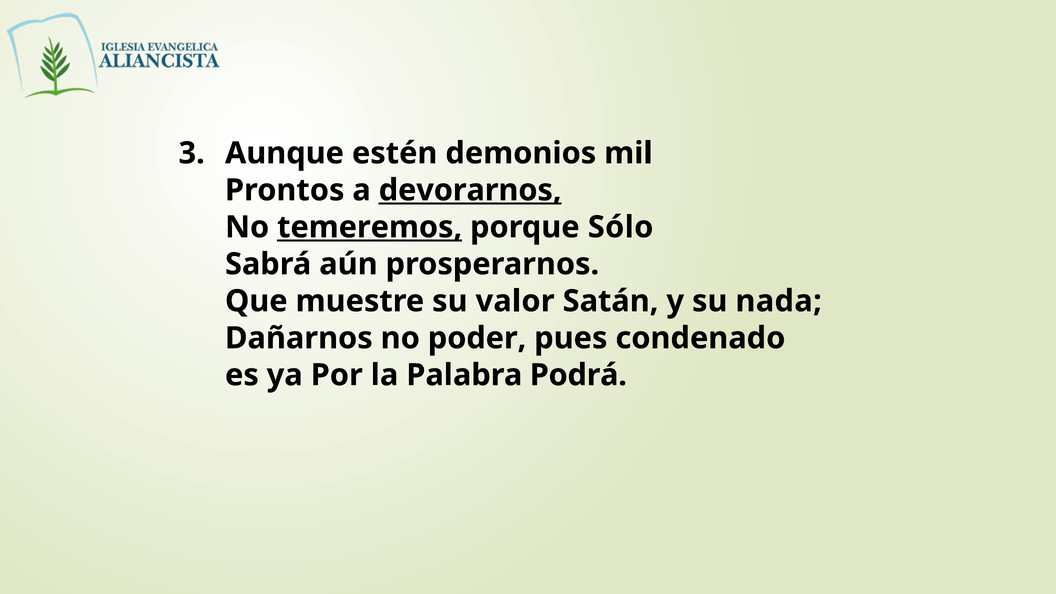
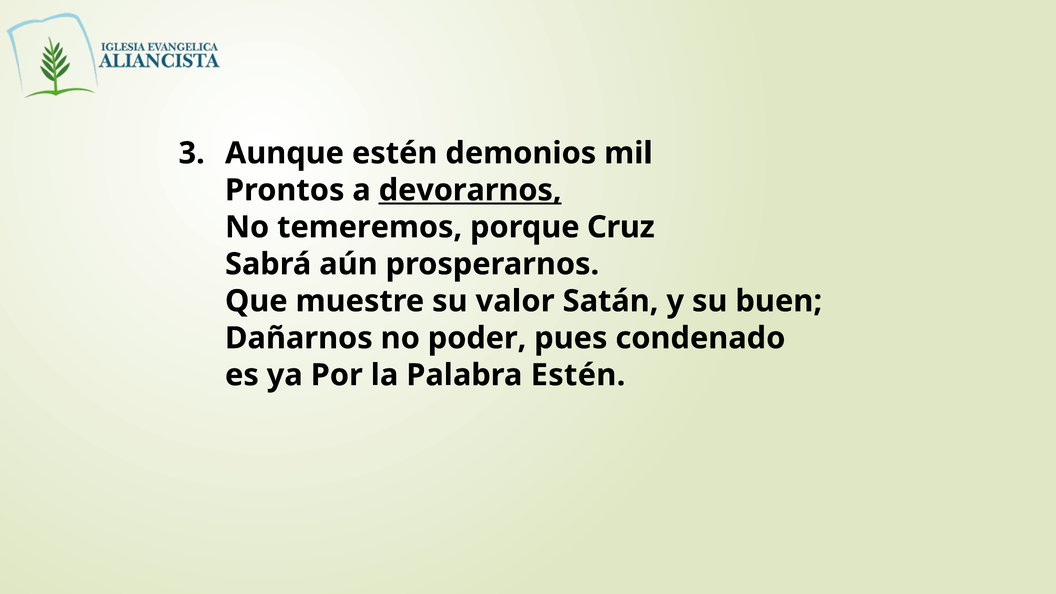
temeremos underline: present -> none (370, 227)
Sólo: Sólo -> Cruz (621, 227)
nada: nada -> buen (779, 301)
Palabra Podrá: Podrá -> Estén (578, 375)
